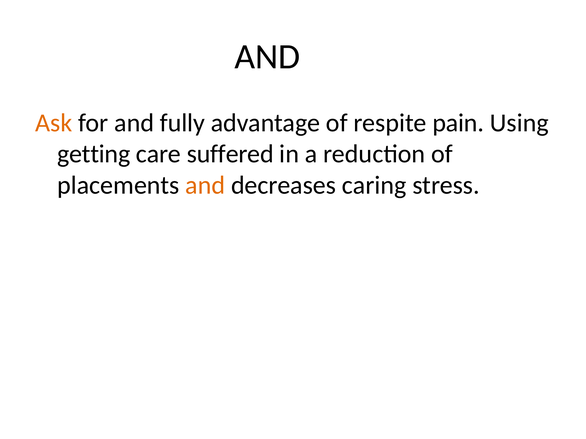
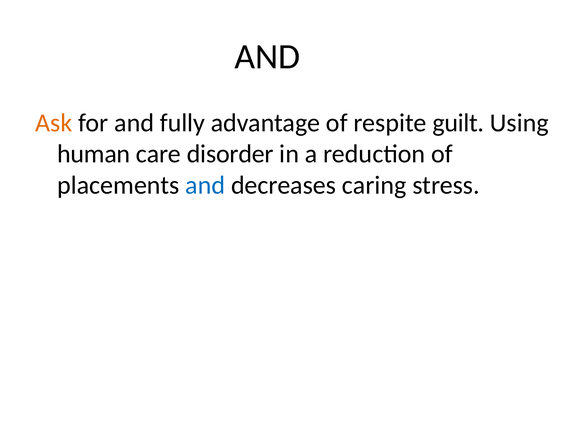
pain: pain -> guilt (458, 123)
getting: getting -> human (94, 154)
suffered: suffered -> disorder (230, 154)
and colour: orange -> blue (205, 185)
